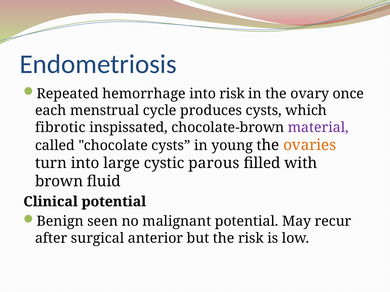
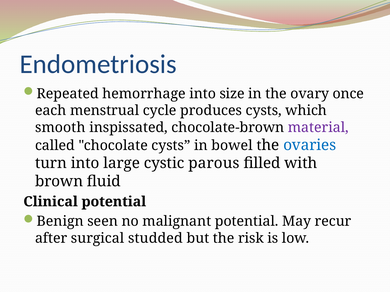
into risk: risk -> size (232, 94)
fibrotic: fibrotic -> smooth (60, 128)
young: young -> bowel (232, 146)
ovaries colour: orange -> blue (310, 145)
anterior: anterior -> studded (155, 239)
